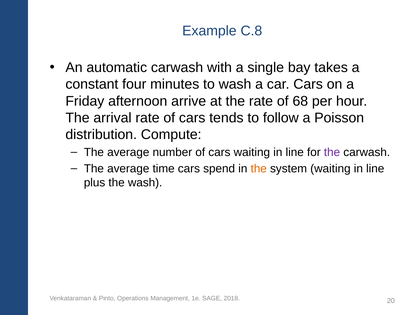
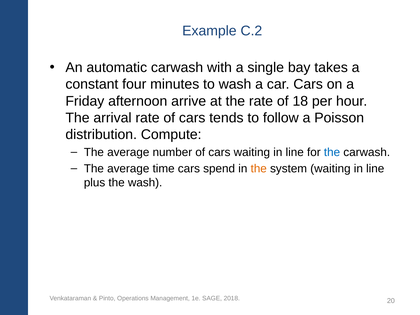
C.8: C.8 -> C.2 (251, 31)
68: 68 -> 18 (300, 101)
the colour: purple -> blue (332, 152)
